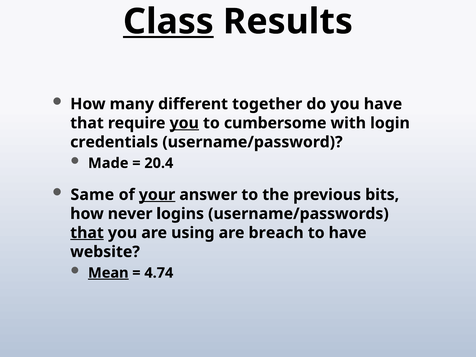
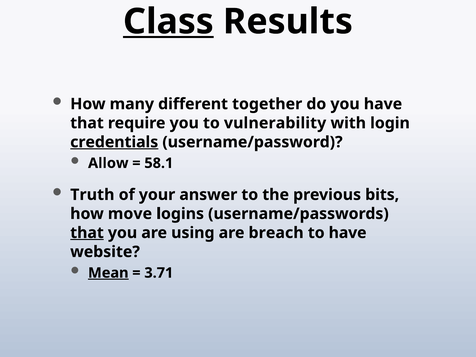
you underline: present -> none (184, 123)
cumbersome: cumbersome -> vulnerability (275, 123)
credentials underline: none -> present (114, 142)
Made: Made -> Allow (108, 163)
20.4: 20.4 -> 58.1 (159, 163)
Same: Same -> Truth (92, 195)
your underline: present -> none (157, 195)
never: never -> move (130, 214)
4.74: 4.74 -> 3.71 (159, 273)
